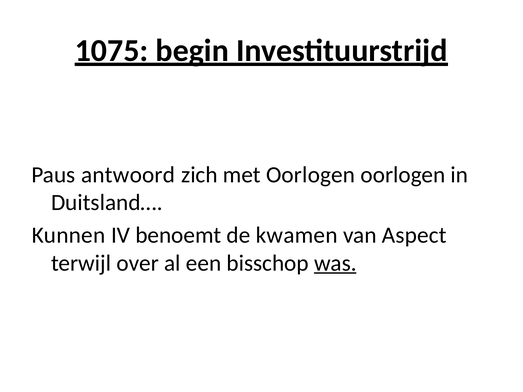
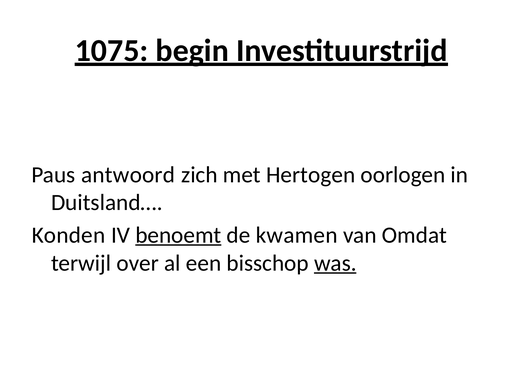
met Oorlogen: Oorlogen -> Hertogen (311, 175)
Kunnen: Kunnen -> Konden (68, 235)
benoemt underline: none -> present (178, 235)
Aspect: Aspect -> Omdat (414, 235)
